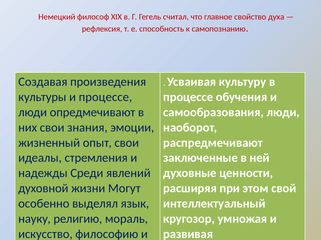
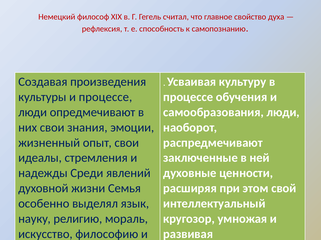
Могут: Могут -> Семья (124, 189)
